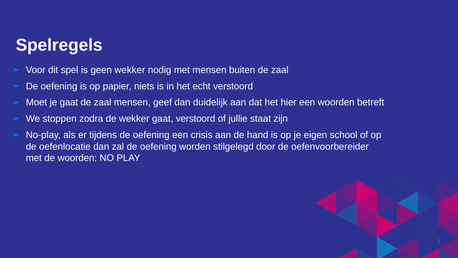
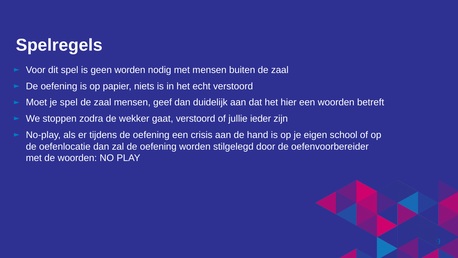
geen wekker: wekker -> worden (130, 70)
je gaat: gaat -> spel (69, 102)
staat: staat -> ieder (261, 119)
